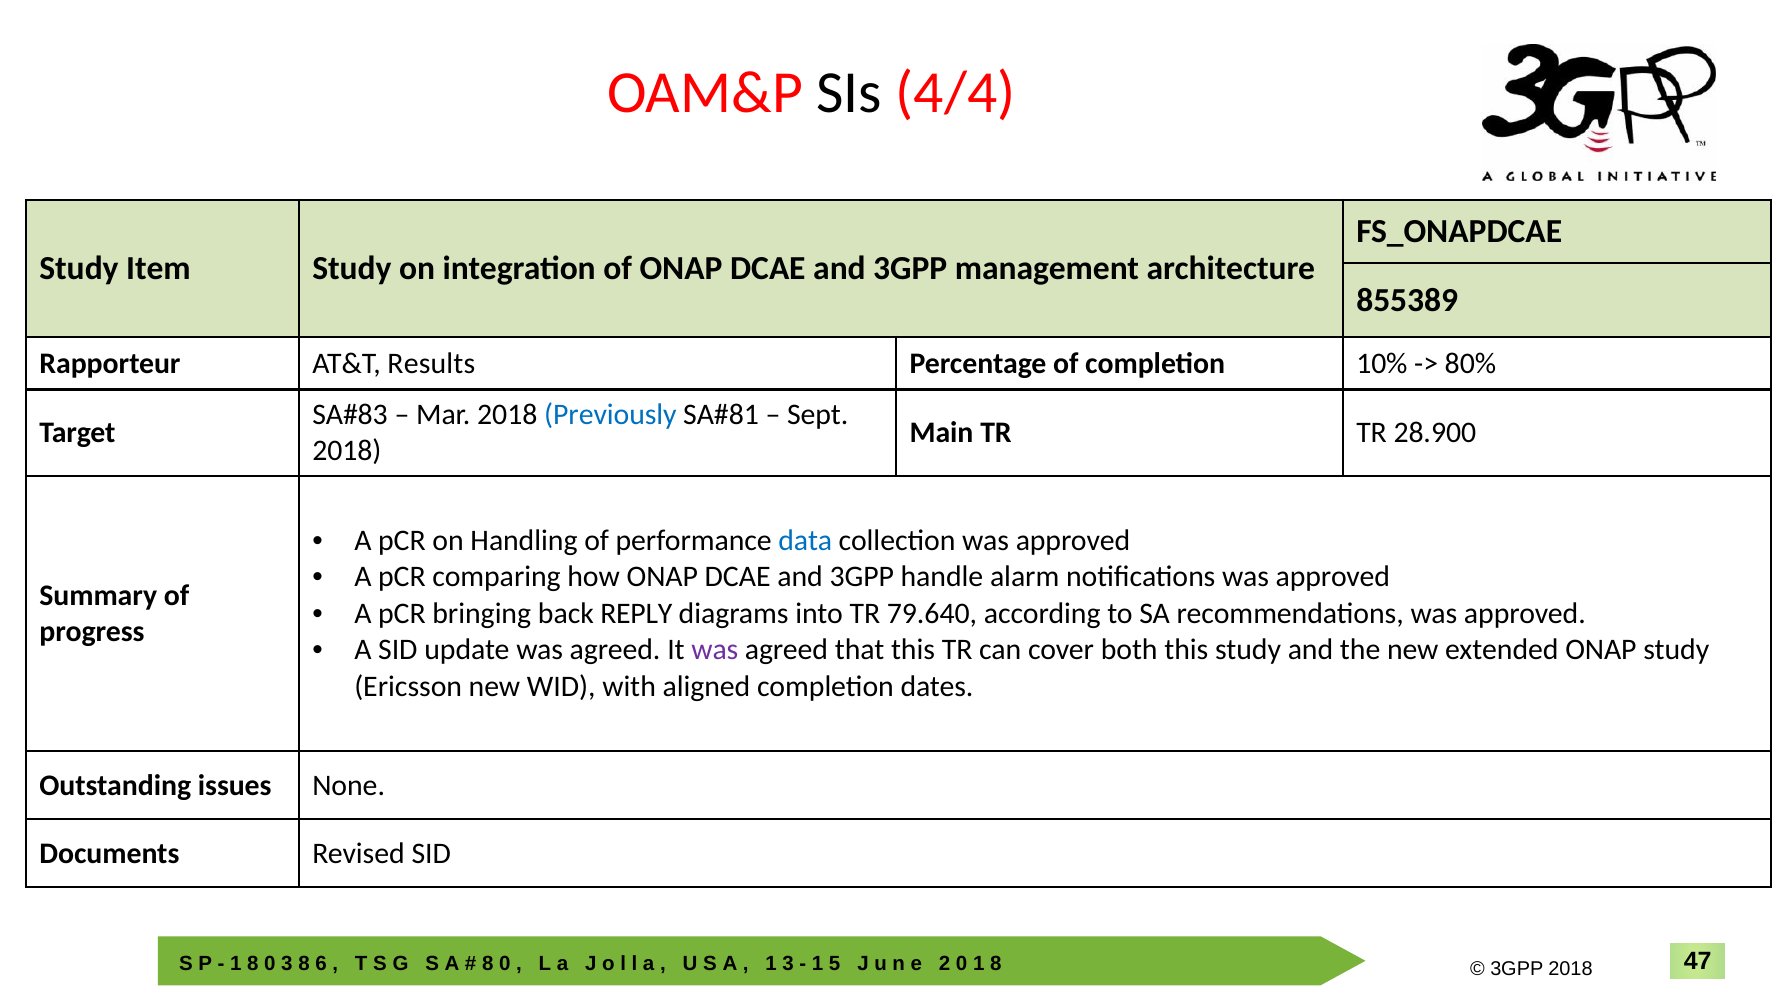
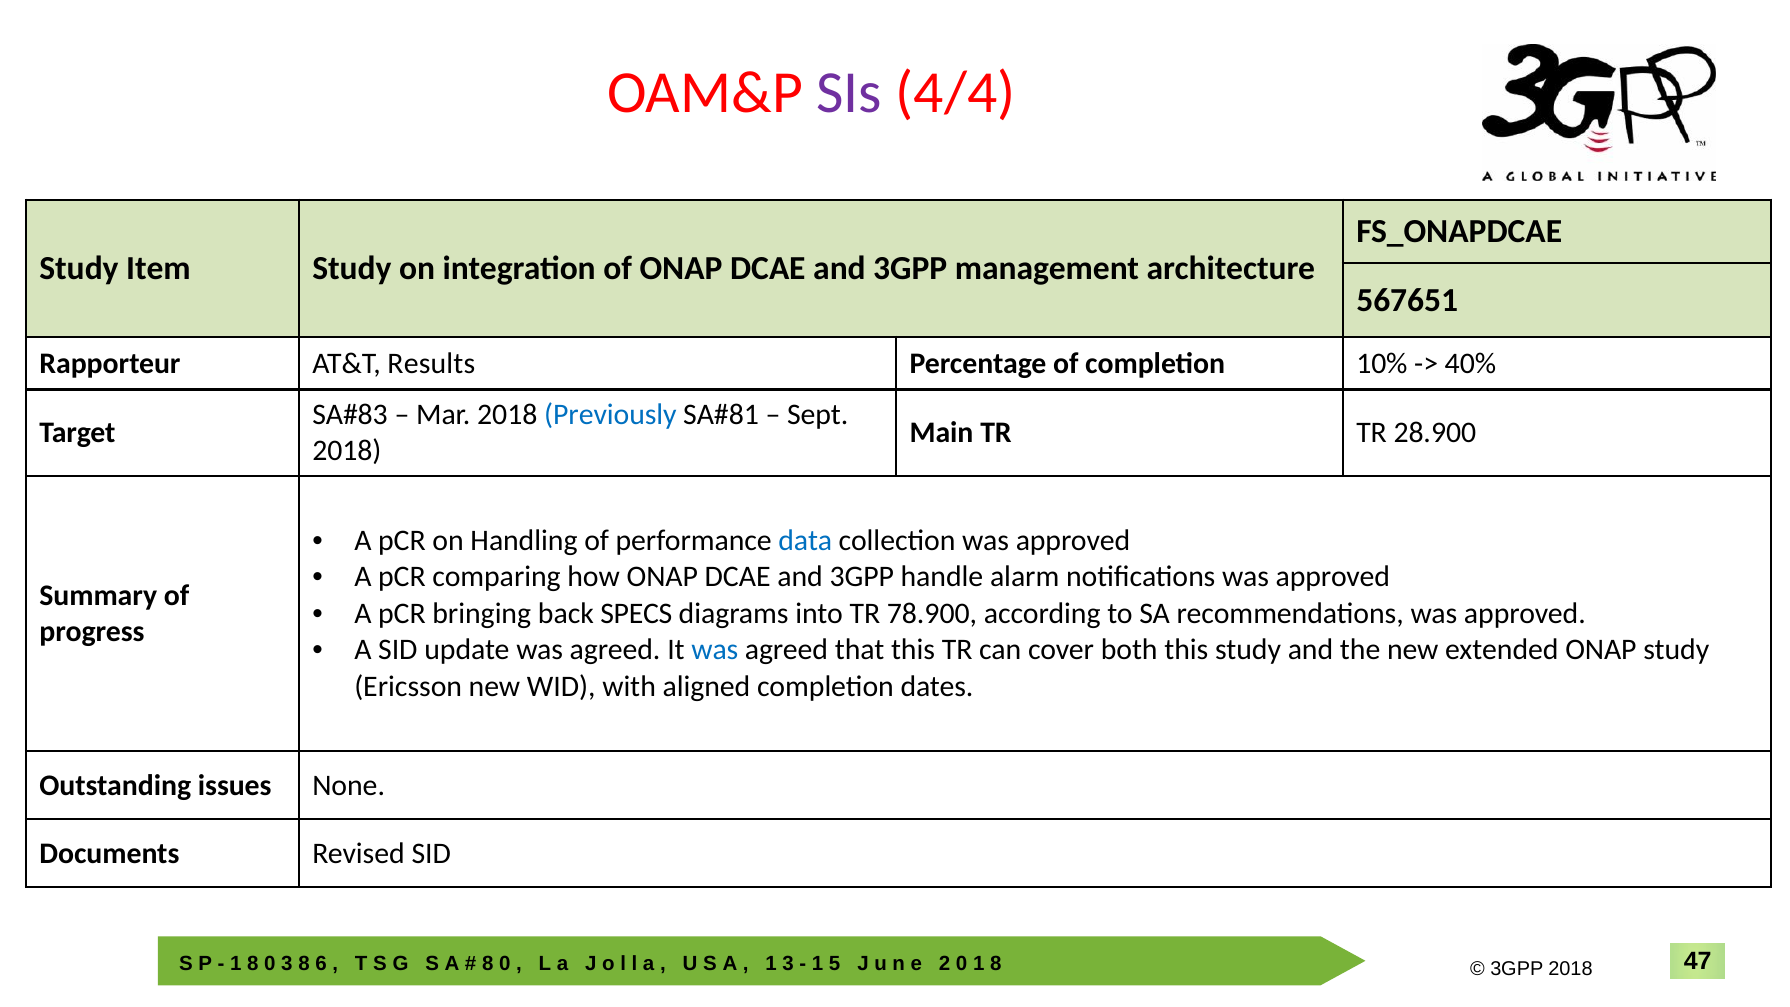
SIs colour: black -> purple (849, 93)
855389: 855389 -> 567651 (1407, 300)
80%: 80% -> 40% (1470, 363)
REPLY: REPLY -> SPECS (636, 614)
79.640: 79.640 -> 78.900 (932, 614)
was colour: purple -> blue (715, 650)
